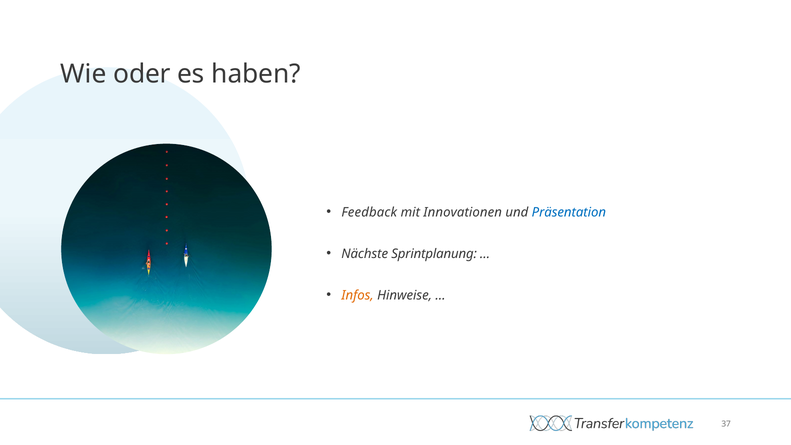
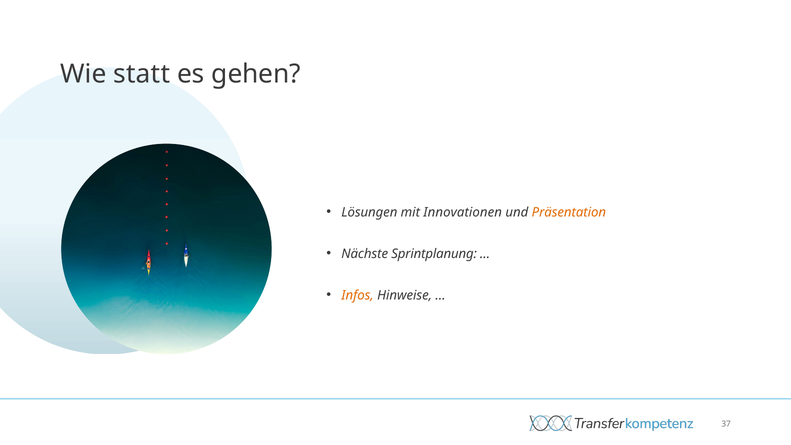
oder: oder -> statt (142, 74)
haben: haben -> gehen (256, 74)
Feedback: Feedback -> Lösungen (369, 212)
Präsentation colour: blue -> orange (569, 212)
